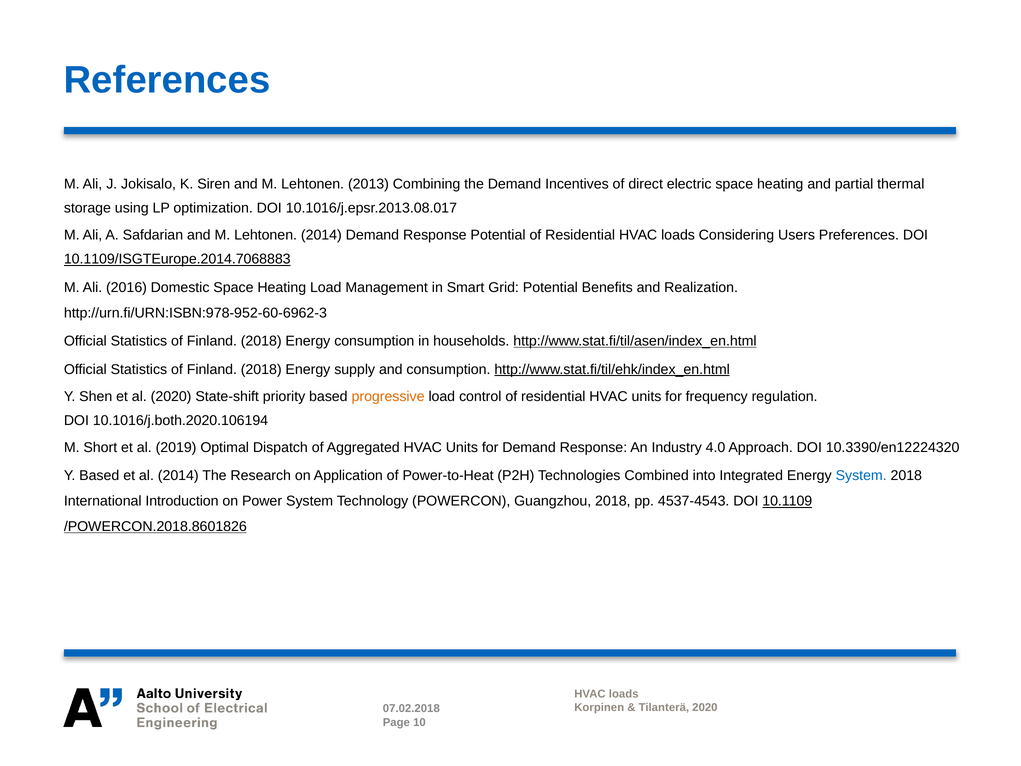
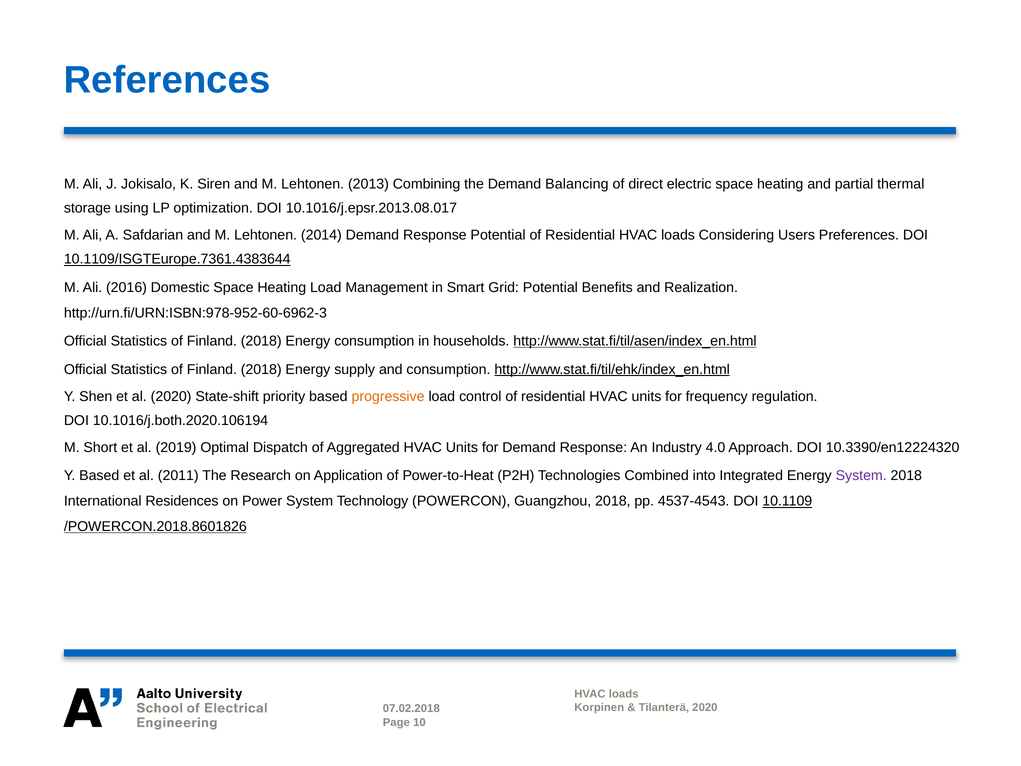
Incentives: Incentives -> Balancing (577, 184)
10.1109/ISGTEurope.2014.7068883: 10.1109/ISGTEurope.2014.7068883 -> 10.1109/ISGTEurope.7361.4383644 (177, 259)
al 2014: 2014 -> 2011 (178, 476)
System colour: blue -> purple (861, 476)
Introduction: Introduction -> Residences (182, 501)
